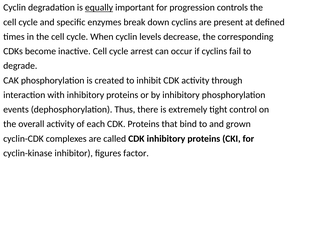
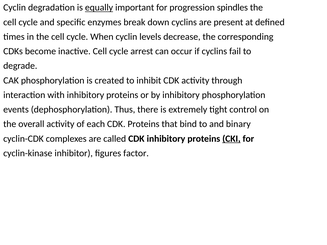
controls: controls -> spindles (232, 8)
grown: grown -> binary (238, 124)
CKI underline: none -> present (231, 139)
